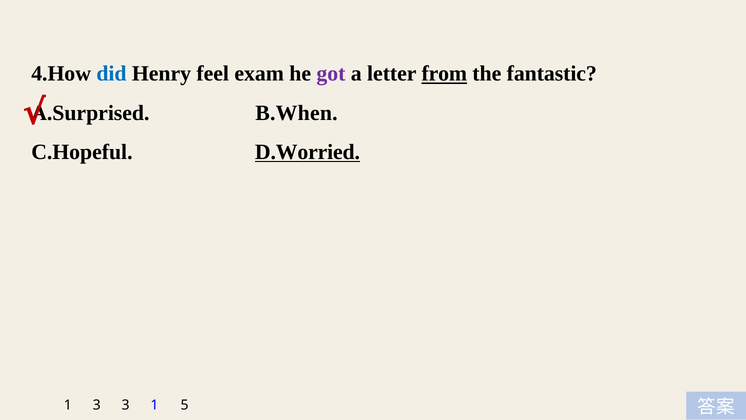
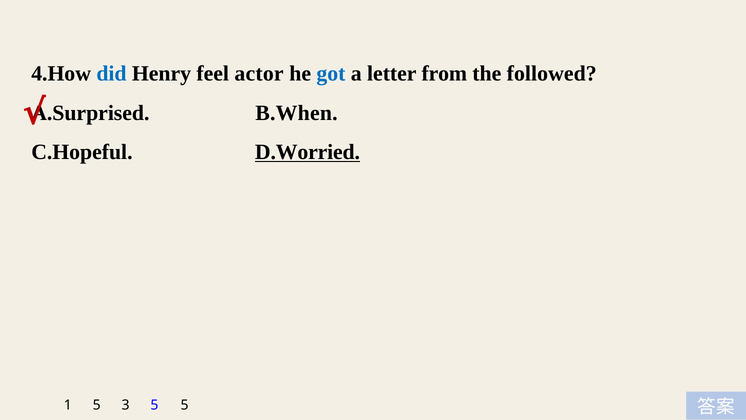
exam: exam -> actor (259, 74)
got colour: purple -> blue (331, 74)
from underline: present -> none (444, 74)
fantastic: fantastic -> followed (552, 74)
1 3: 3 -> 5 (97, 405)
3 1: 1 -> 5 (154, 405)
